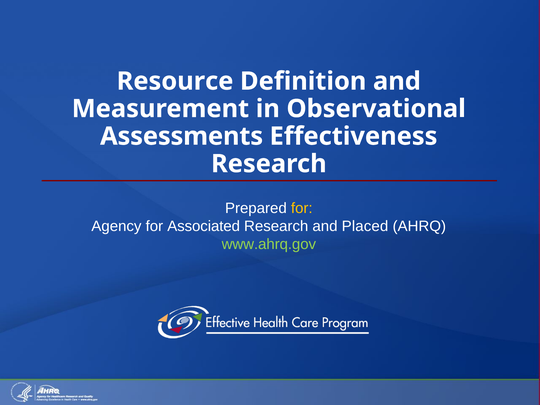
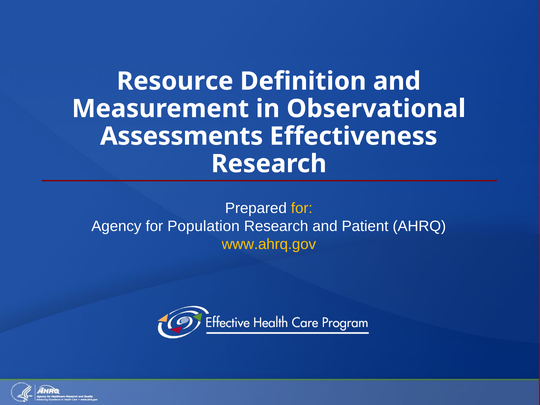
Associated: Associated -> Population (204, 226)
Placed: Placed -> Patient (365, 226)
www.ahrq.gov colour: light green -> yellow (269, 244)
